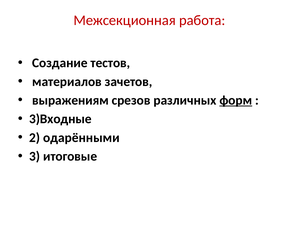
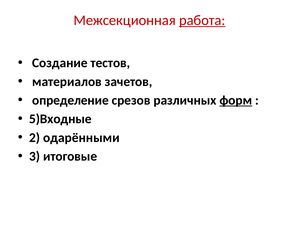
работа underline: none -> present (202, 20)
выражениям: выражениям -> определение (70, 100)
3)Входные: 3)Входные -> 5)Входные (60, 119)
